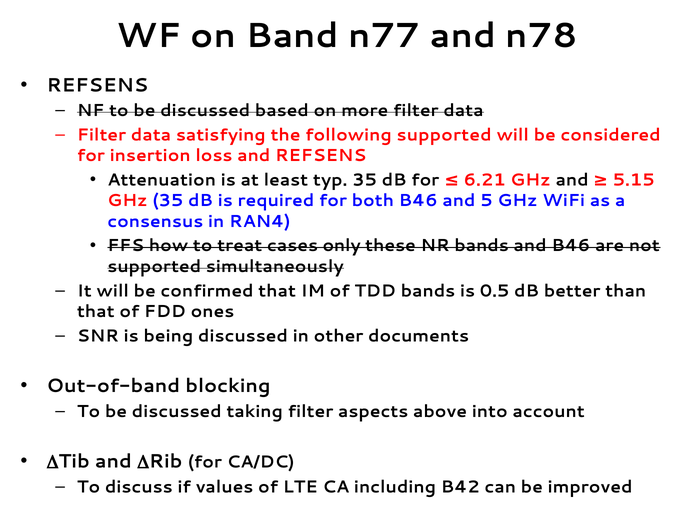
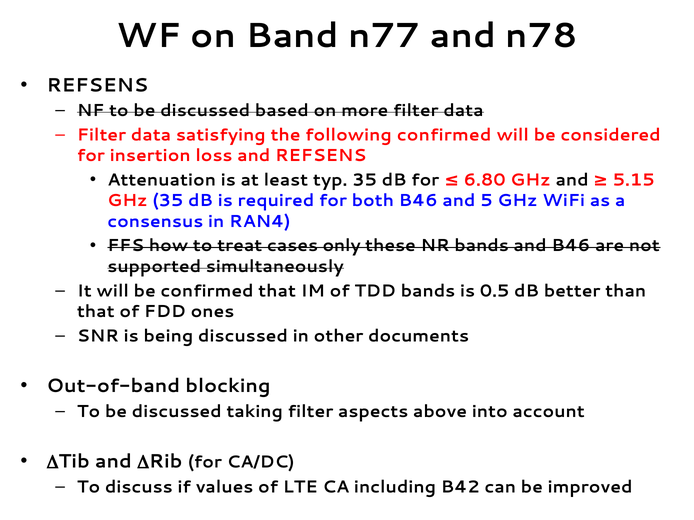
following supported: supported -> confirmed (444, 135)
6.21: 6.21 -> 6.80 (485, 180)
